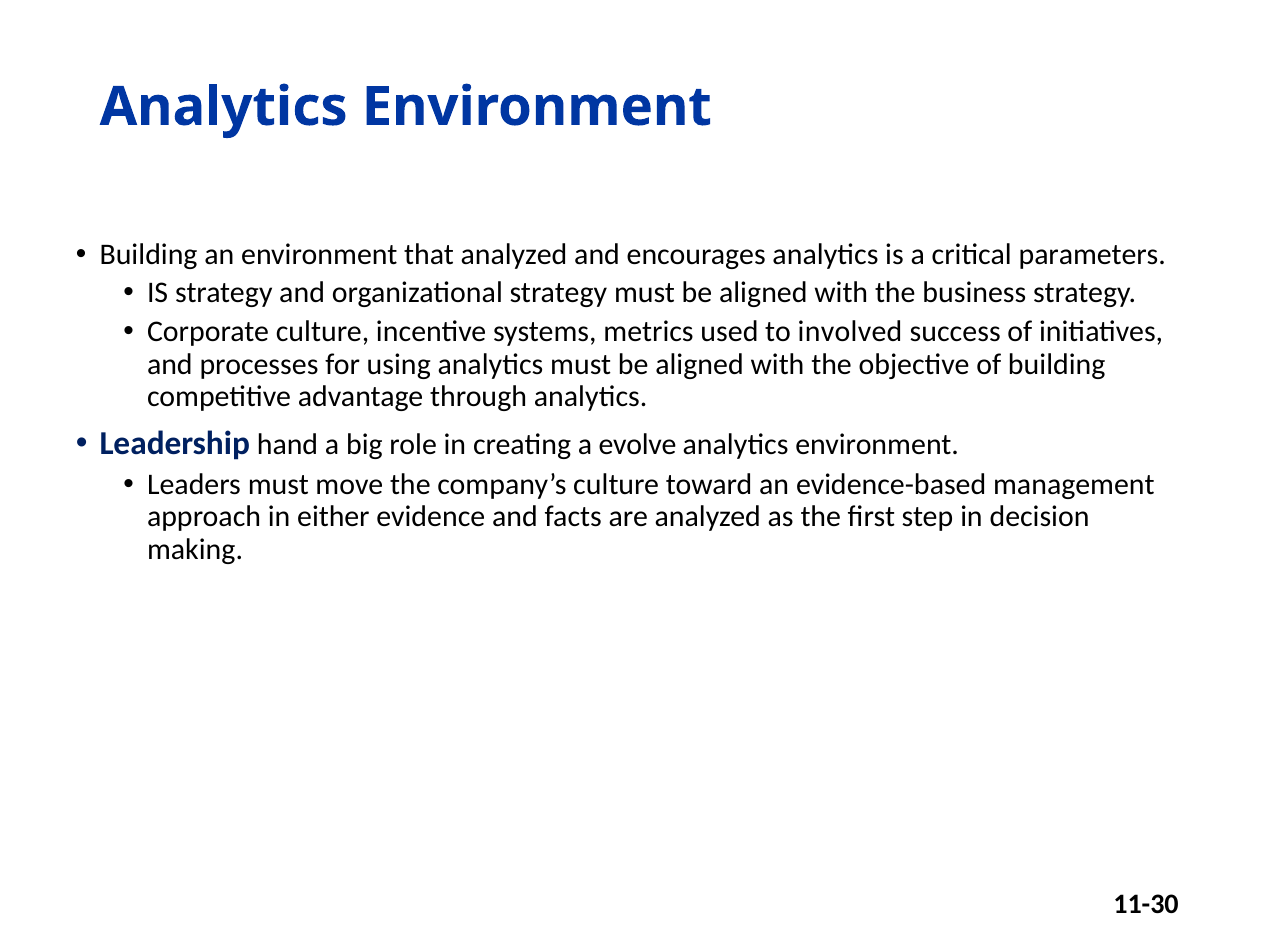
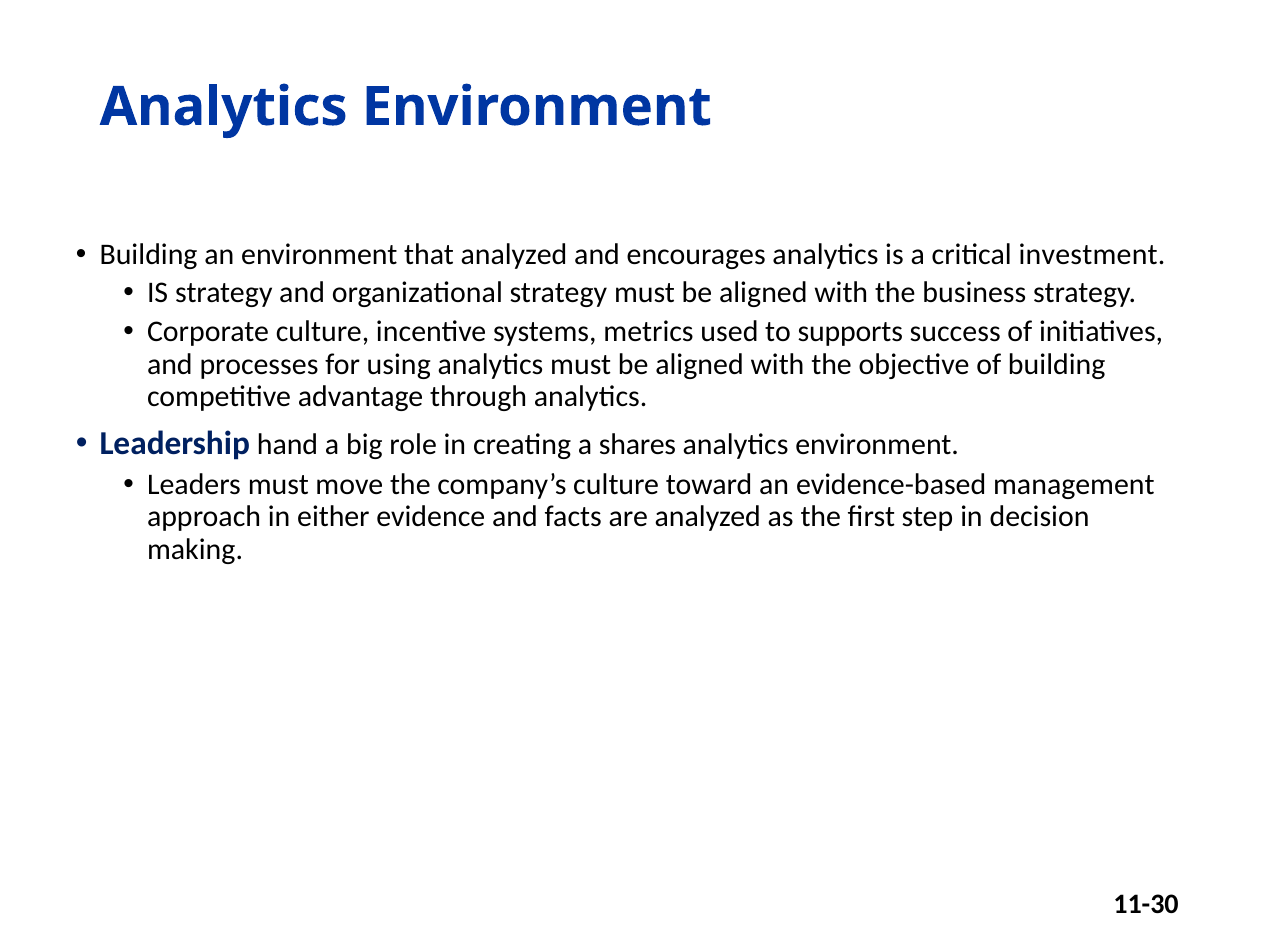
parameters: parameters -> investment (1092, 254)
involved: involved -> supports (850, 332)
evolve: evolve -> shares (638, 445)
